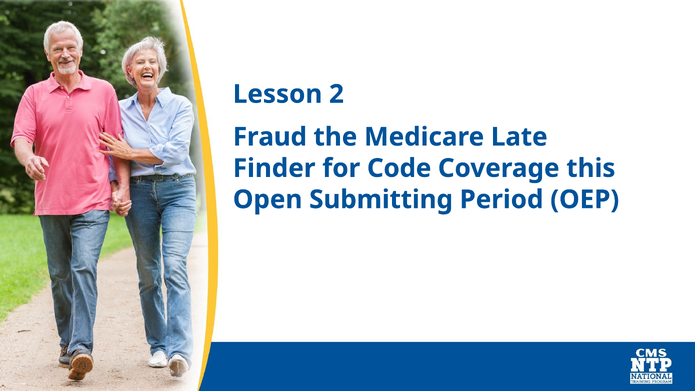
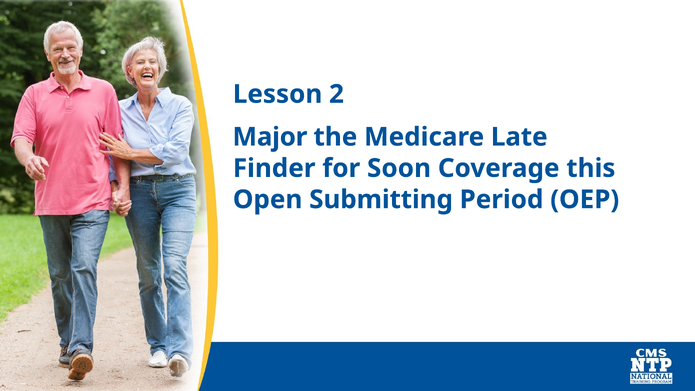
Fraud: Fraud -> Major (270, 137)
Code: Code -> Soon (399, 168)
